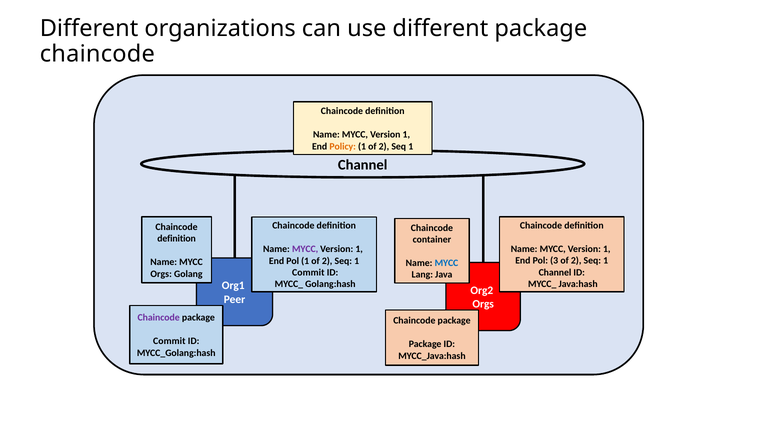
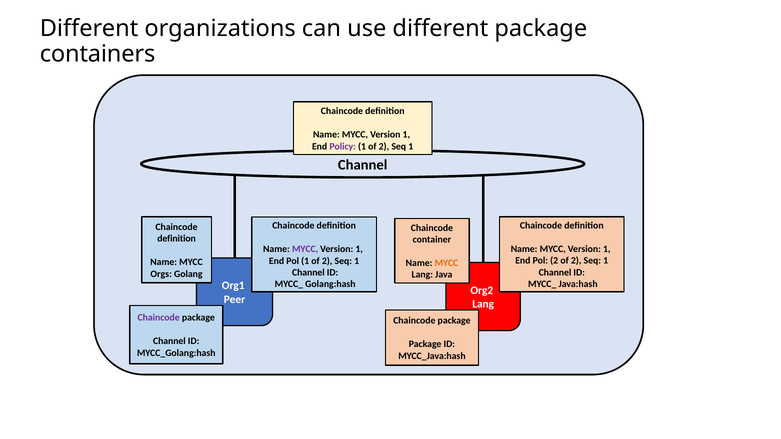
chaincode: chaincode -> containers (98, 54)
Policy colour: orange -> purple (343, 146)
Pol 3: 3 -> 2 (554, 261)
MYCC colour: blue -> orange (446, 263)
Commit: Commit -> Channel (308, 273)
Orgs: Orgs -> Lang (483, 304)
Commit: Commit -> Channel (169, 341)
